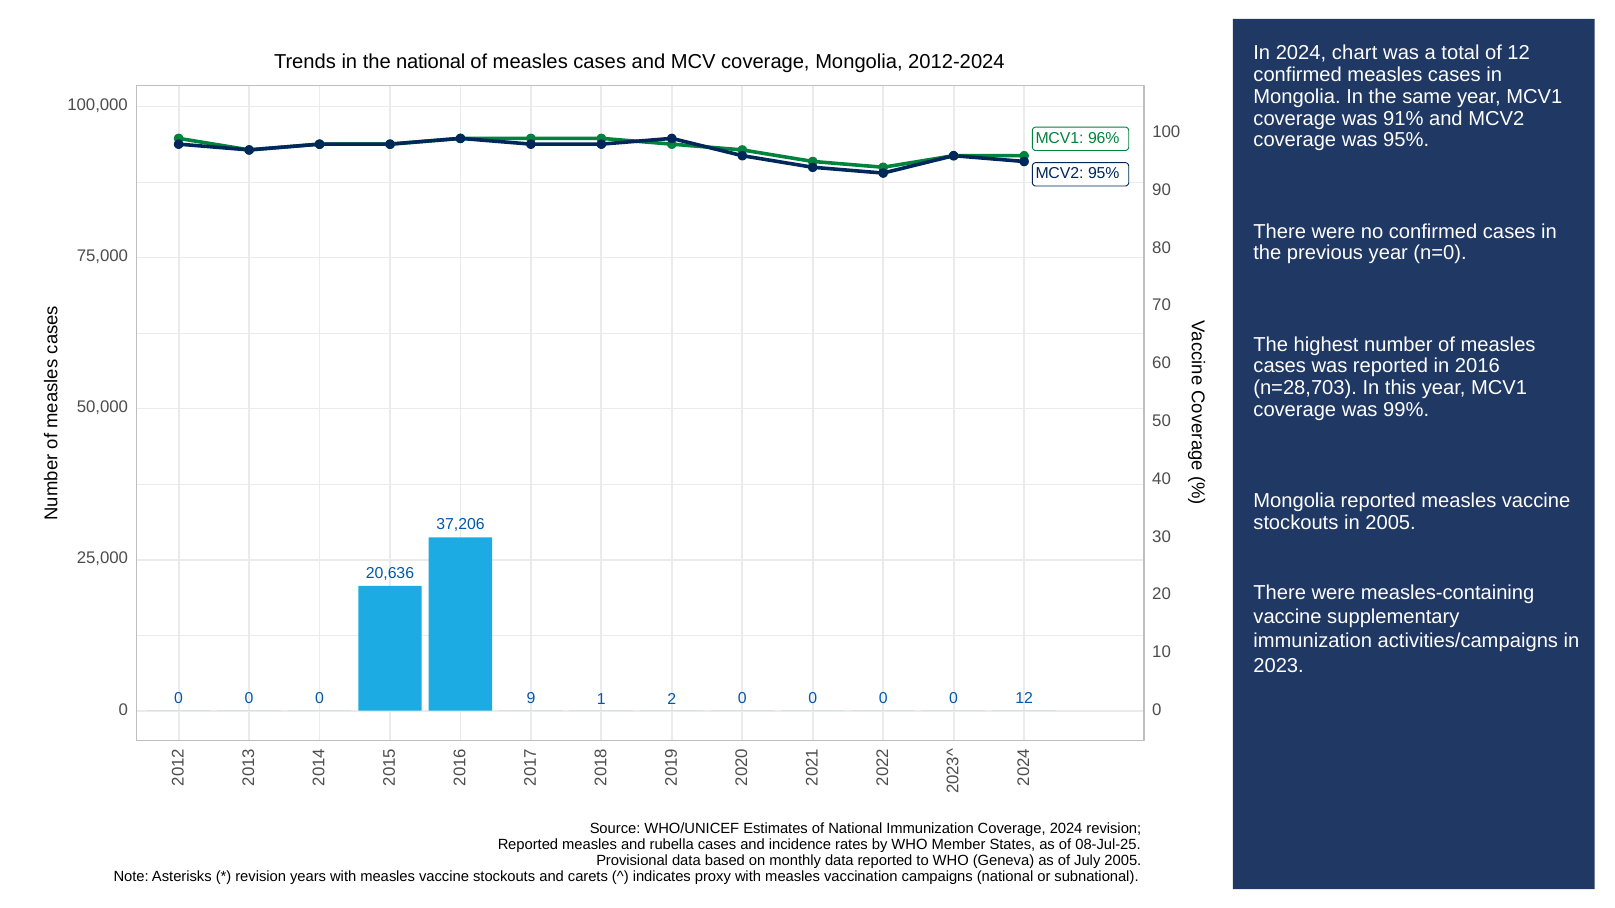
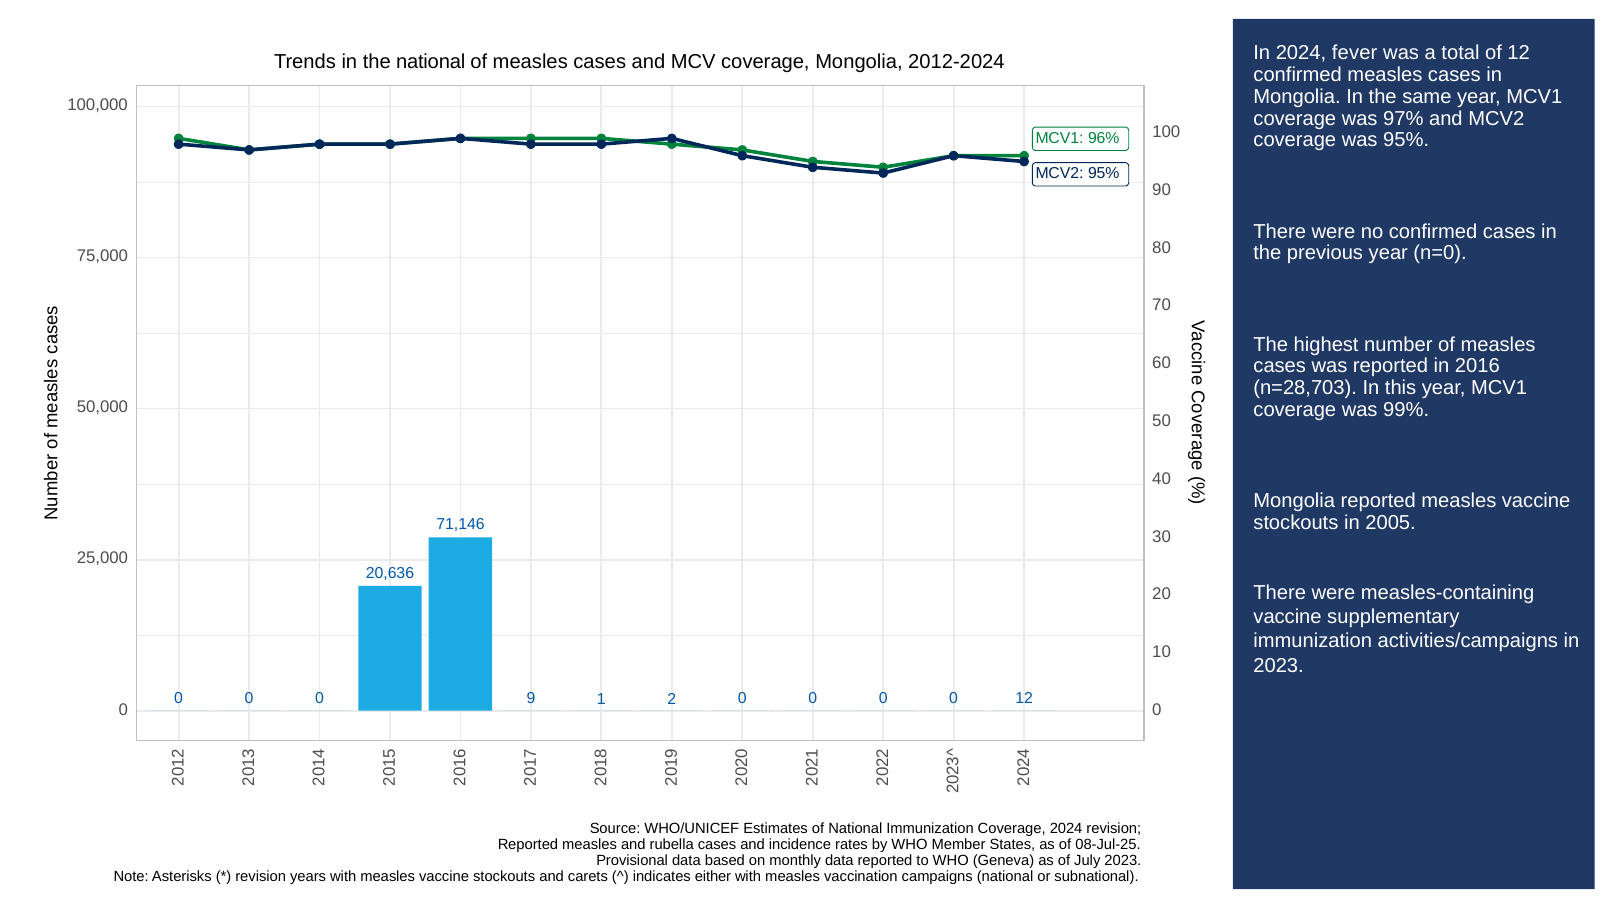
chart: chart -> fever (1355, 53)
91%: 91% -> 97% (1403, 118)
37,206: 37,206 -> 71,146 (461, 525)
July 2005: 2005 -> 2023 (1123, 861)
proxy: proxy -> either (713, 877)
